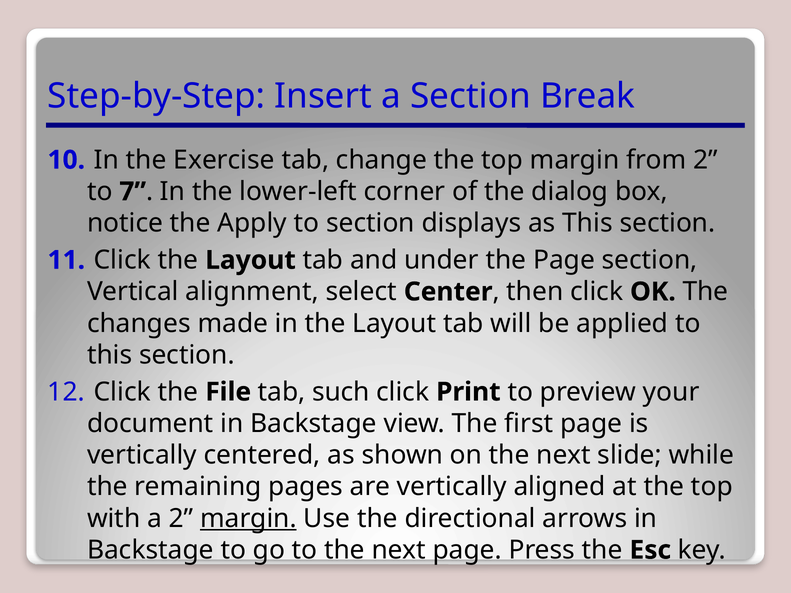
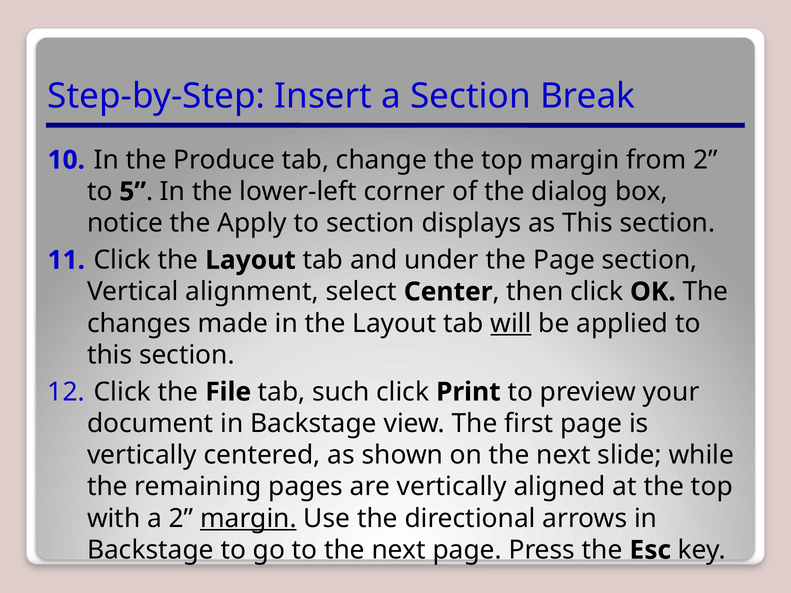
Exercise: Exercise -> Produce (224, 160)
7: 7 -> 5 (133, 192)
will underline: none -> present (511, 324)
